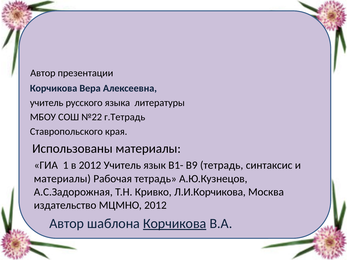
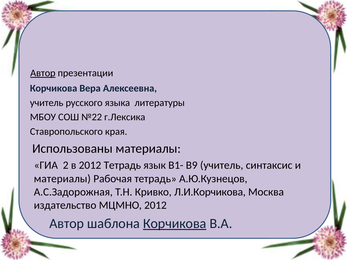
Автор underline: none -> present (43, 73)
г.Тетрадь: г.Тетрадь -> г.Лексика (125, 117)
1: 1 -> 2 (66, 165)
2012 Учитель: Учитель -> Тетрадь (122, 165)
В9 тетрадь: тетрадь -> учитель (222, 165)
